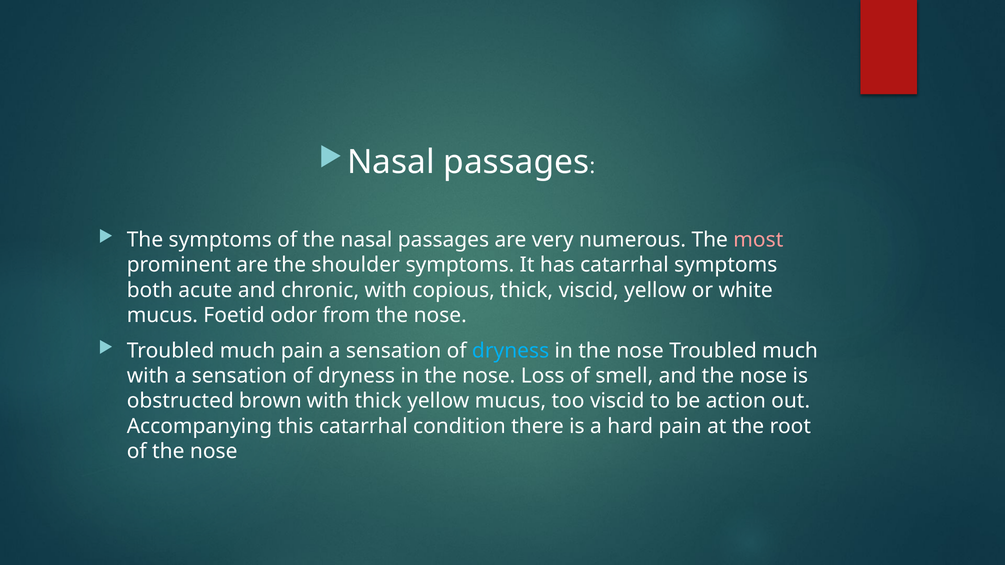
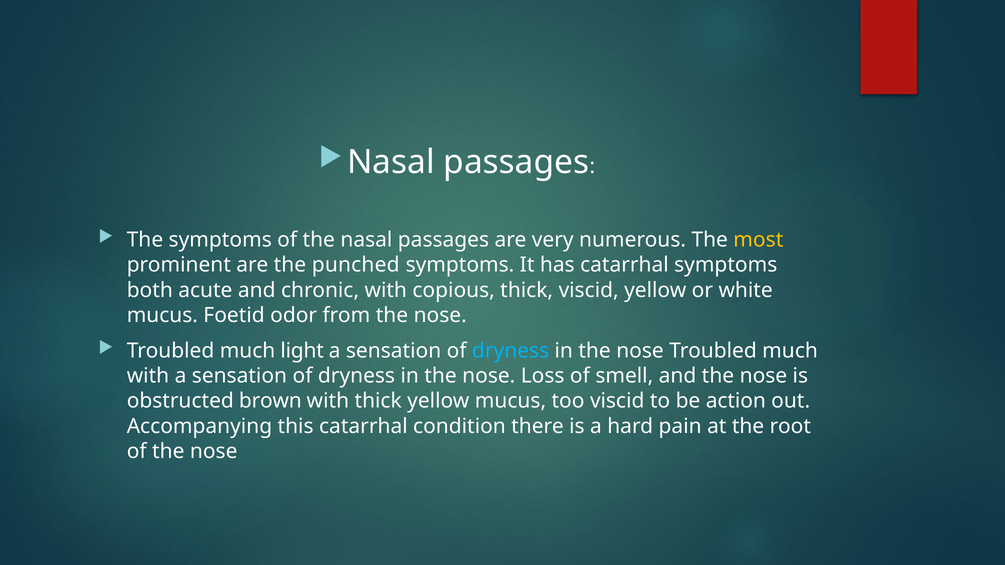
most colour: pink -> yellow (758, 240)
shoulder: shoulder -> punched (356, 265)
much pain: pain -> light (302, 351)
